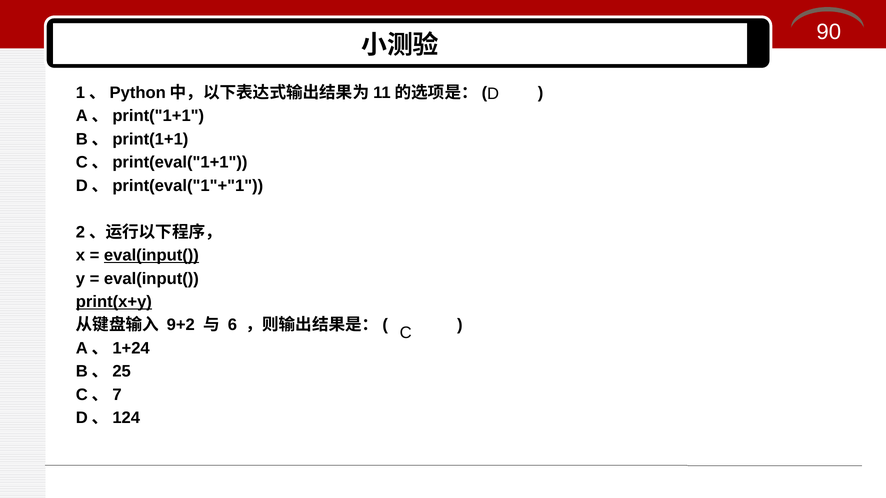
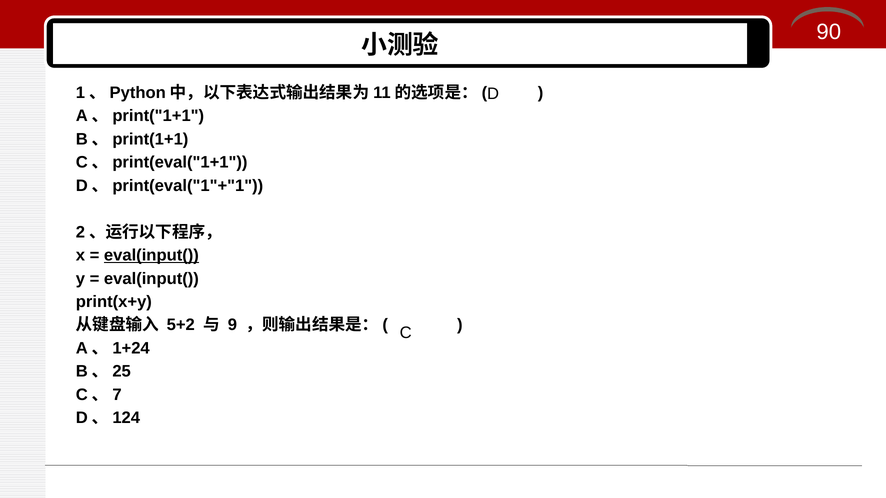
print(x+y underline: present -> none (114, 302)
9+2: 9+2 -> 5+2 (181, 325)
6: 6 -> 9 (232, 325)
